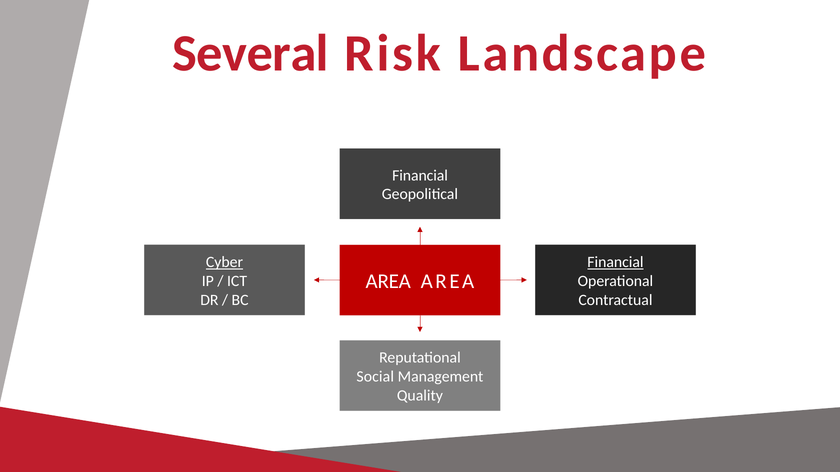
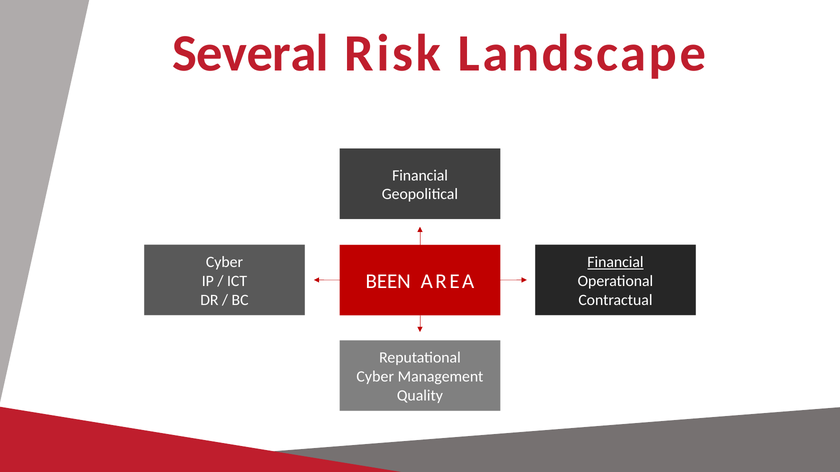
Cyber underline: present -> none (224, 262)
AREA: AREA -> BEEN (388, 282)
Social: Social -> Cyber (375, 377)
